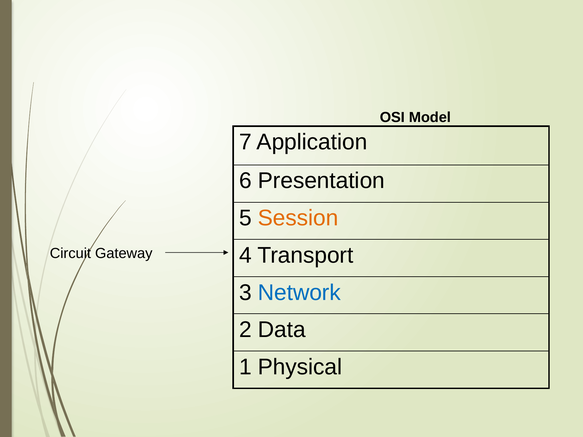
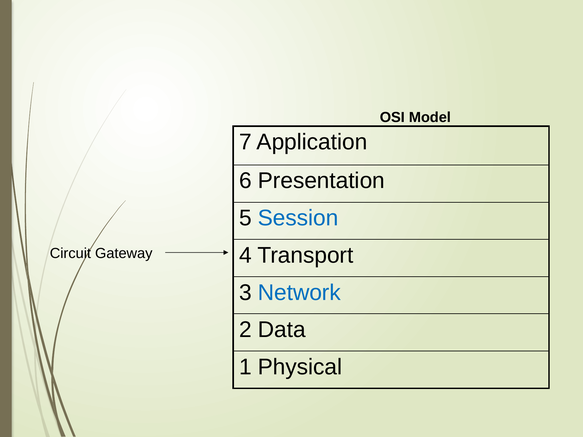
Session colour: orange -> blue (298, 218)
